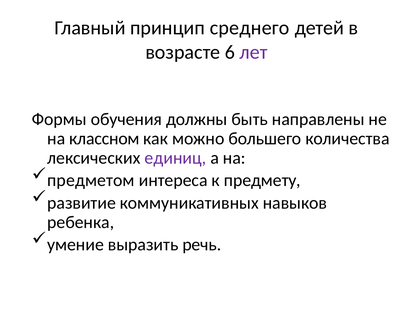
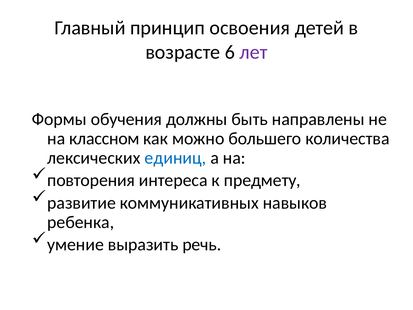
среднего: среднего -> освоения (250, 28)
единиц colour: purple -> blue (175, 158)
предметом: предметом -> повторения (91, 180)
